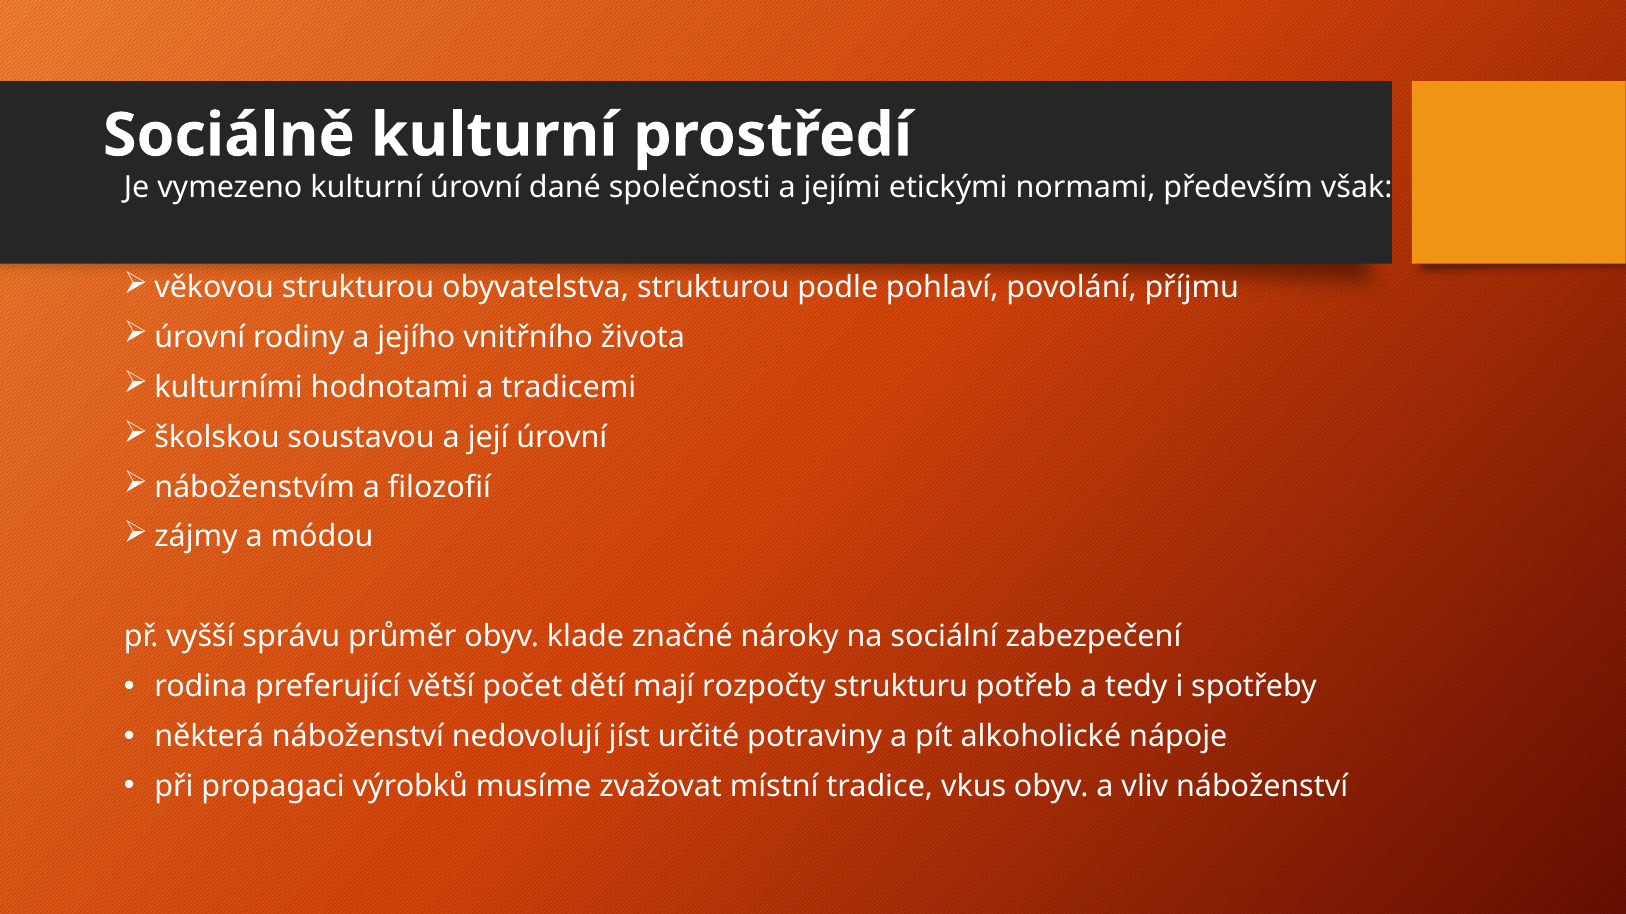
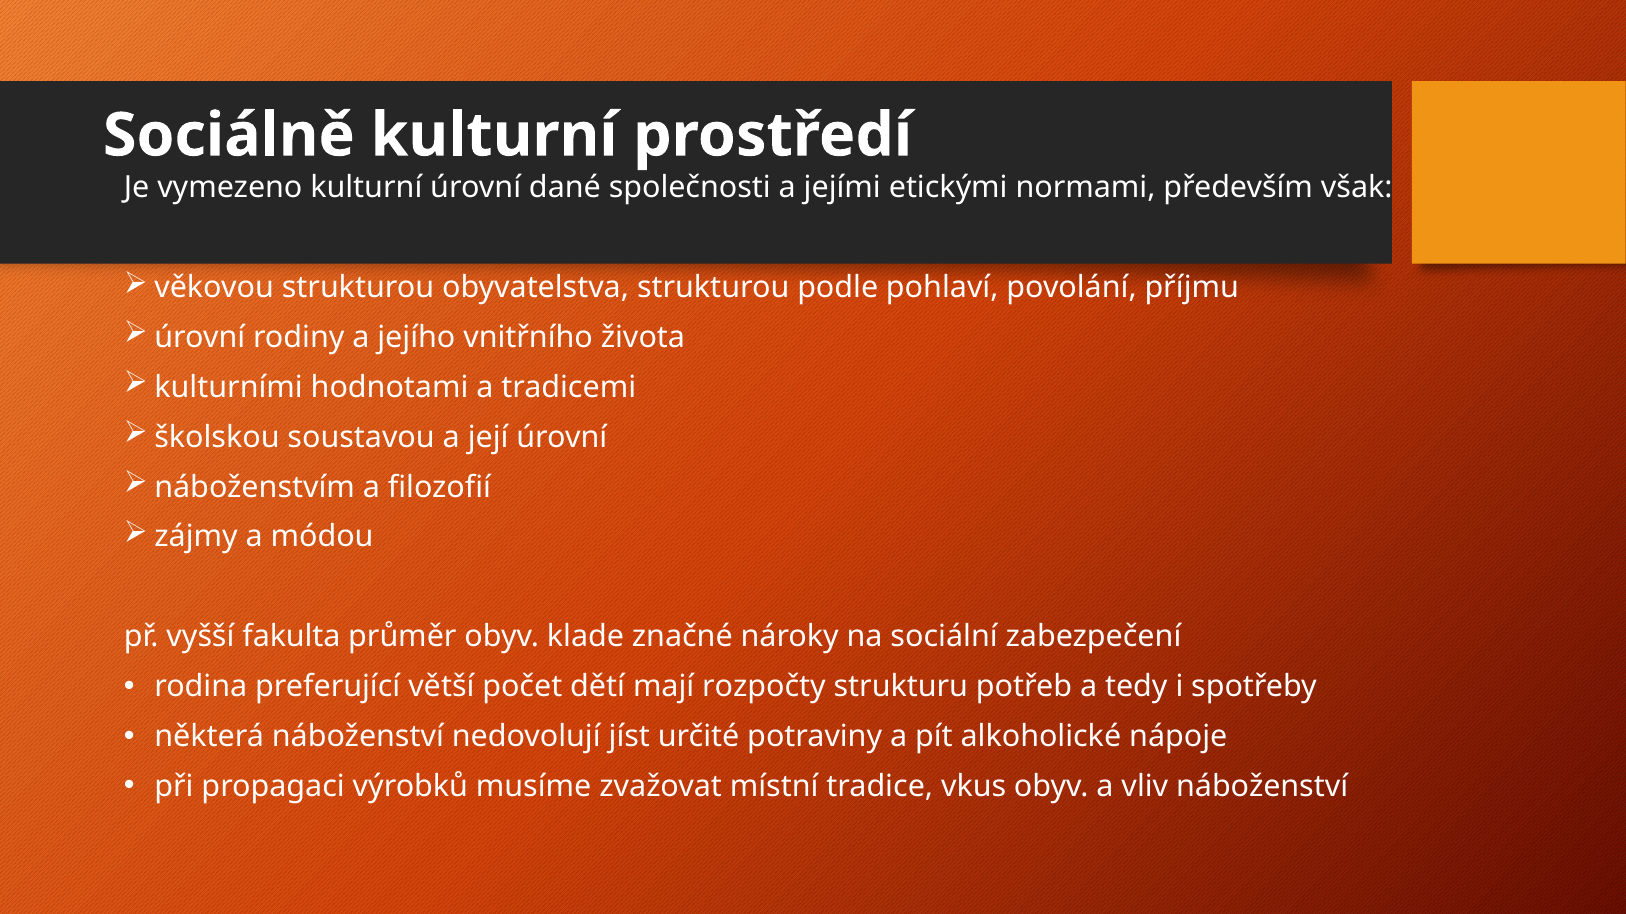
správu: správu -> fakulta (291, 637)
